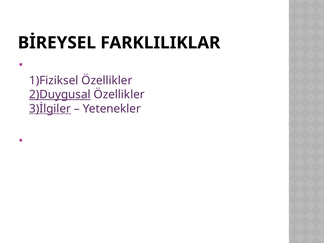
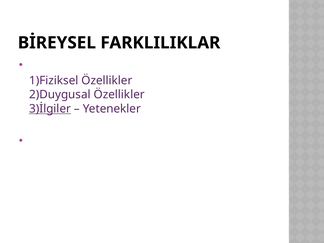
2)Duygusal underline: present -> none (60, 95)
